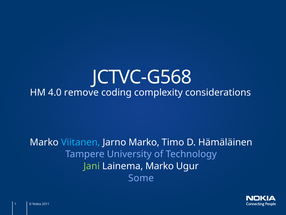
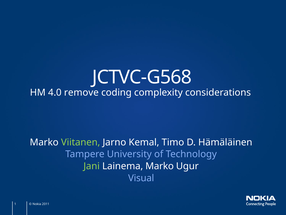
Viitanen colour: light blue -> light green (81, 142)
Jarno Marko: Marko -> Kemal (144, 142)
Some: Some -> Visual (141, 178)
